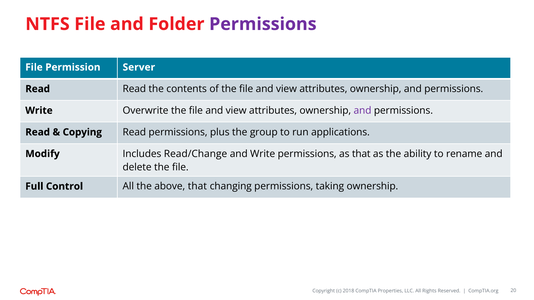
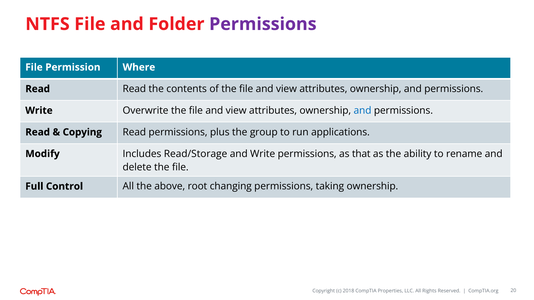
Server: Server -> Where (139, 67)
and colour: purple -> blue (363, 111)
Read/Change: Read/Change -> Read/Storage (196, 154)
above that: that -> root (197, 187)
